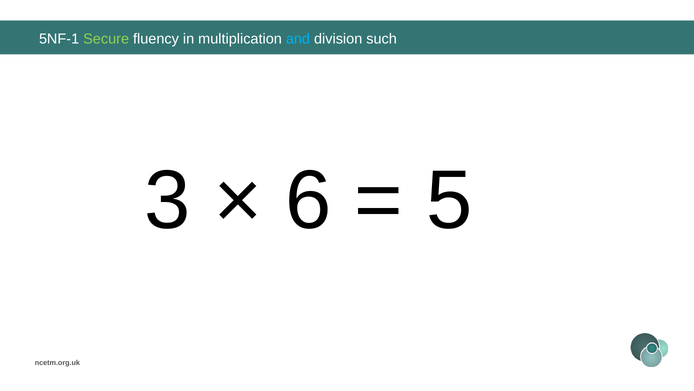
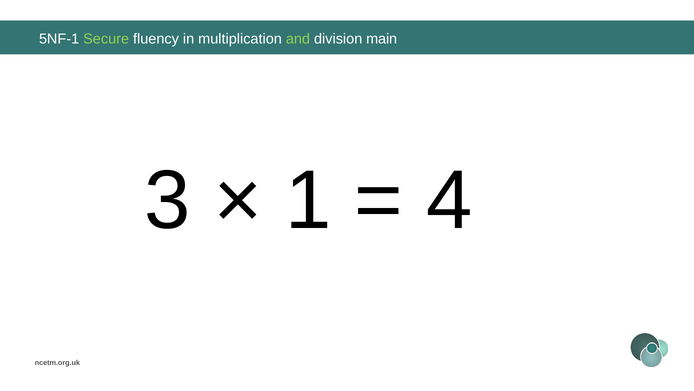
and colour: light blue -> light green (298, 39)
such: such -> main (382, 39)
6: 6 -> 1 (308, 200)
5: 5 -> 4 (450, 200)
